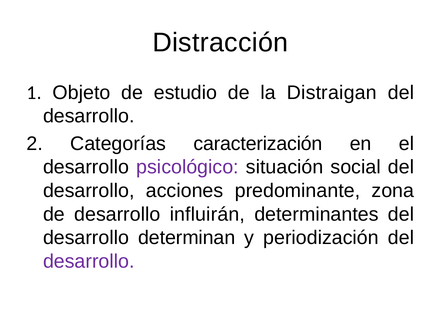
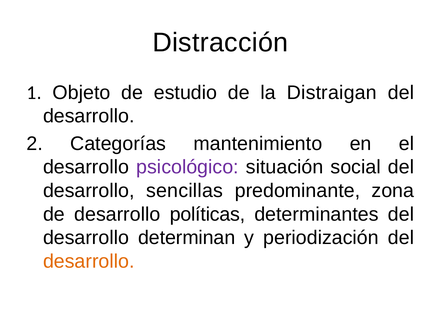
caracterización: caracterización -> mantenimiento (258, 143)
acciones: acciones -> sencillas (185, 191)
influirán: influirán -> políticas (207, 214)
desarrollo colour: purple -> orange (89, 261)
